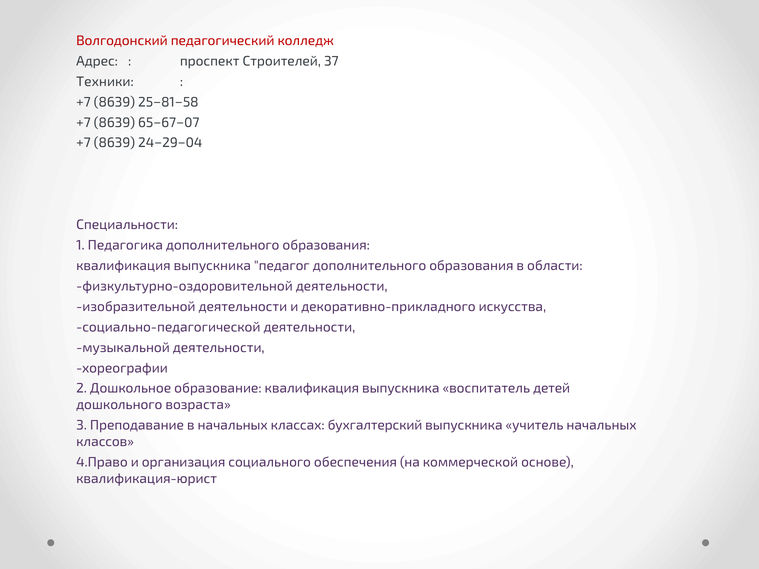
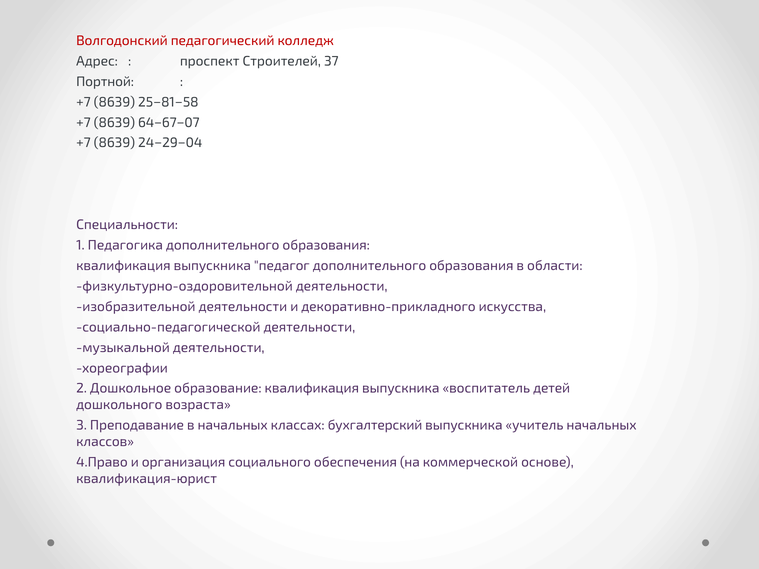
Техники: Техники -> Портной (105, 82)
65−67−07: 65−67−07 -> 64−67−07 (169, 123)
